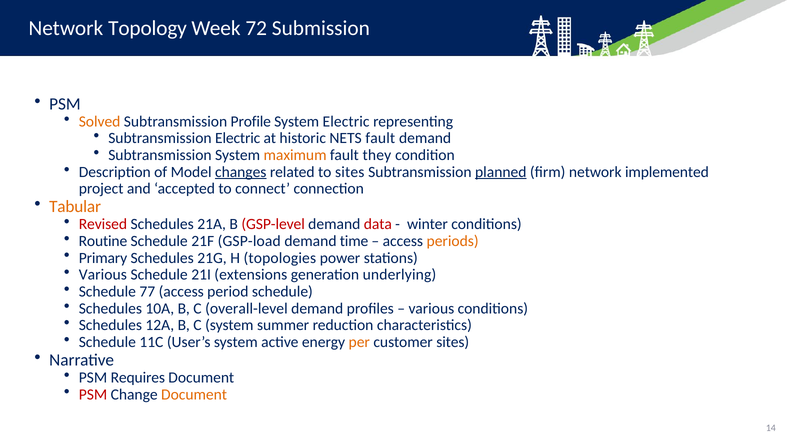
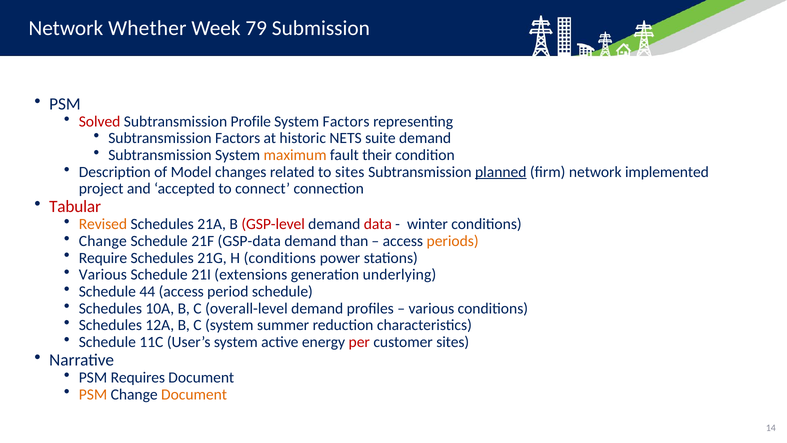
Topology: Topology -> Whether (147, 28)
72: 72 -> 79 (256, 28)
Solved colour: orange -> red (100, 121)
System Electric: Electric -> Factors (346, 121)
Subtransmission Electric: Electric -> Factors (238, 138)
NETS fault: fault -> suite (380, 138)
they: they -> their (377, 155)
changes underline: present -> none (241, 172)
Tabular colour: orange -> red (75, 207)
Revised colour: red -> orange (103, 224)
Routine: Routine -> Change (103, 241)
GSP-load: GSP-load -> GSP-data (249, 241)
time: time -> than (354, 241)
Primary: Primary -> Require (103, 258)
H topologies: topologies -> conditions (280, 258)
77: 77 -> 44 (147, 291)
per colour: orange -> red (359, 342)
PSM colour: red -> orange (93, 394)
